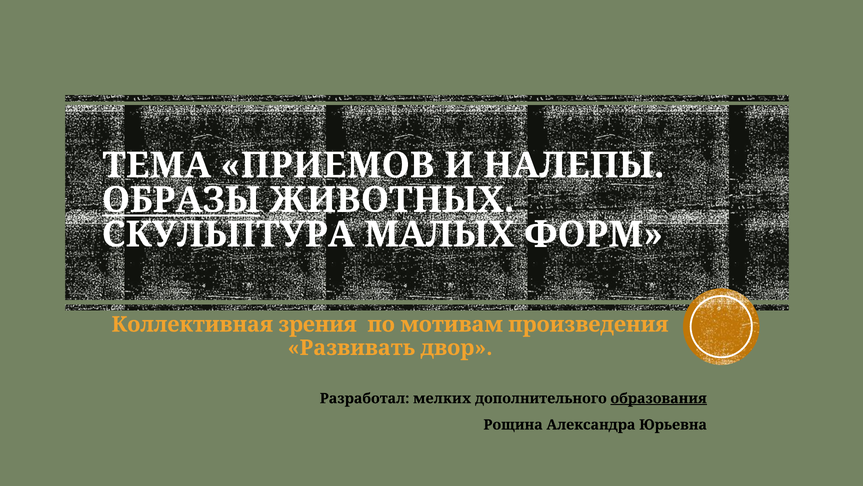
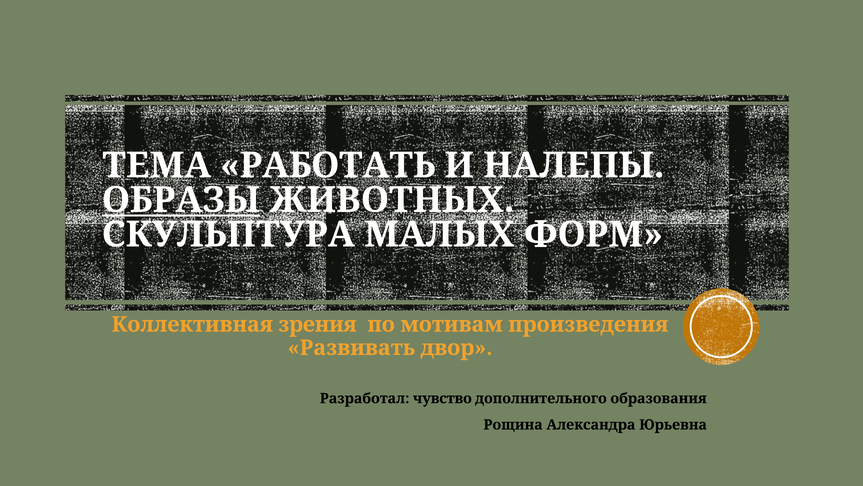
ПРИЕМОВ: ПРИЕМОВ -> РАБОТАТЬ (328, 165)
мелких: мелких -> чувство (442, 398)
образования underline: present -> none (659, 398)
